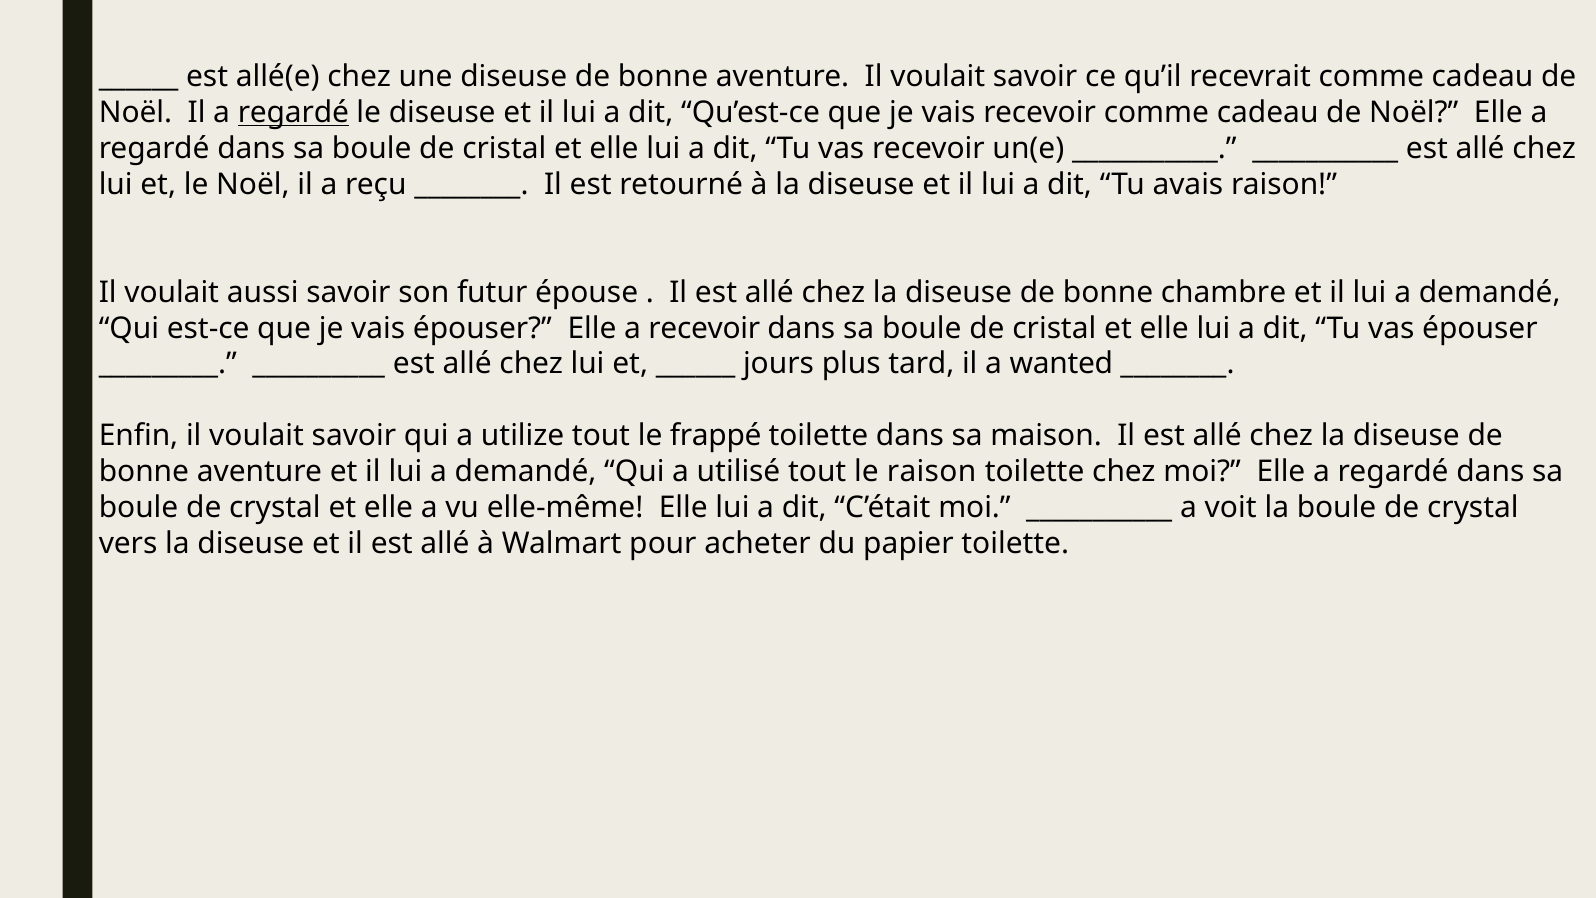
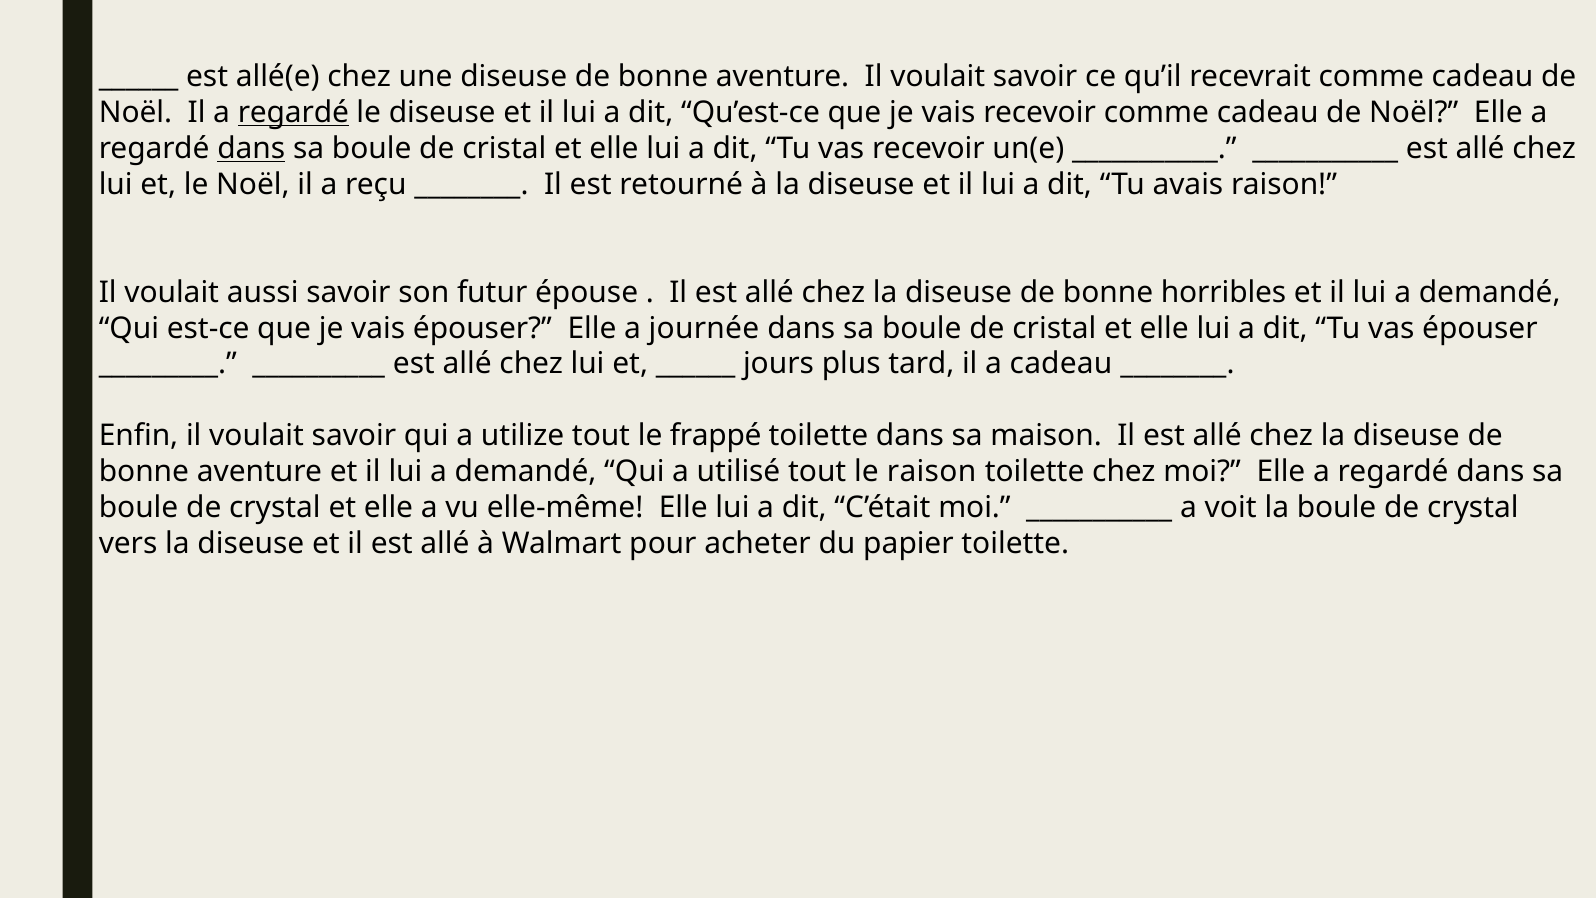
dans underline: none -> present (251, 149)
chambre: chambre -> horribles (1224, 292)
a recevoir: recevoir -> journée (704, 328)
a wanted: wanted -> cadeau (1061, 364)
